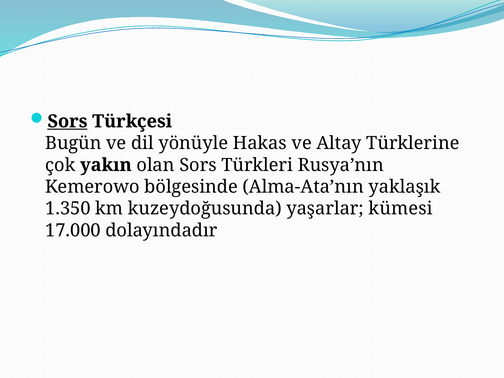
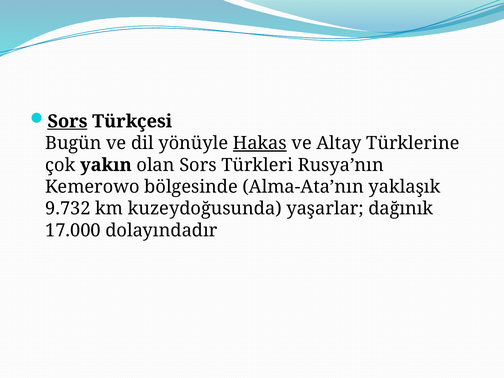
Hakas underline: none -> present (260, 143)
1.350: 1.350 -> 9.732 (68, 209)
kümesi: kümesi -> dağınık (401, 209)
